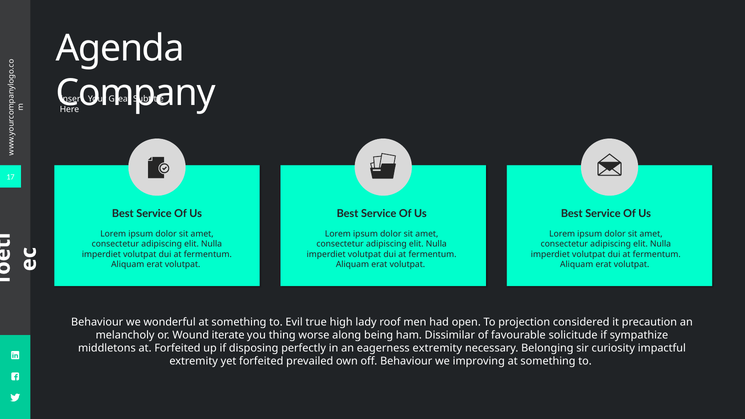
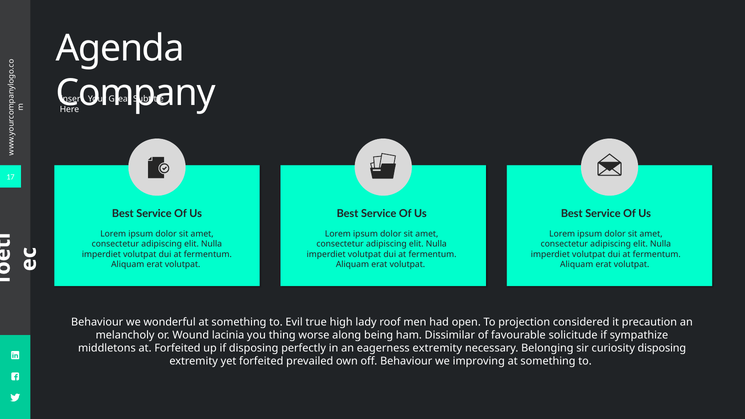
iterate: iterate -> lacinia (228, 335)
curiosity impactful: impactful -> disposing (662, 348)
